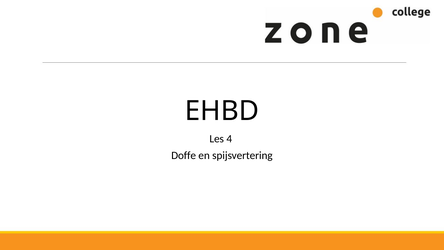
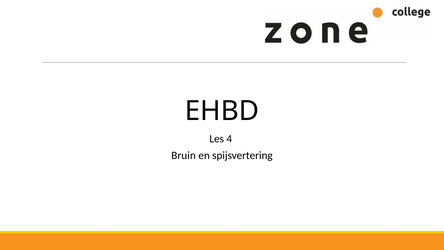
Doffe: Doffe -> Bruin (184, 155)
